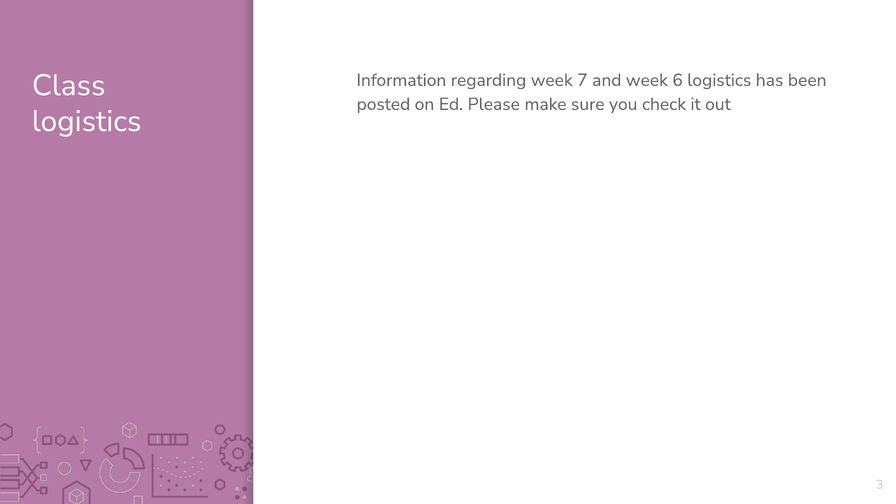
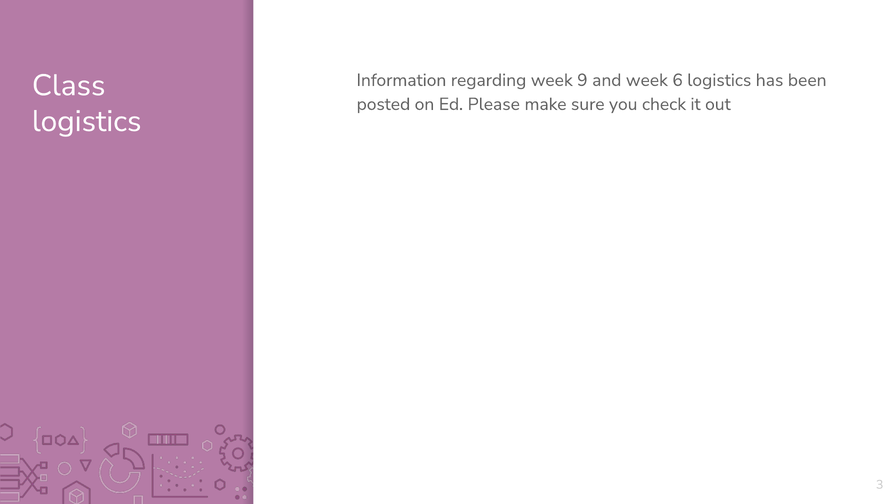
7: 7 -> 9 (582, 80)
